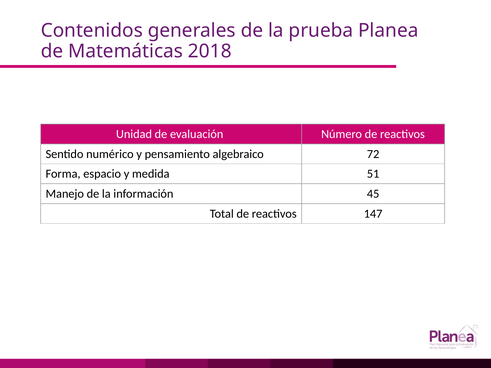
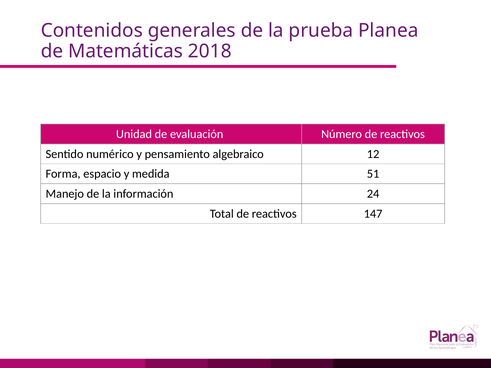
72: 72 -> 12 (373, 154)
45: 45 -> 24 (373, 194)
